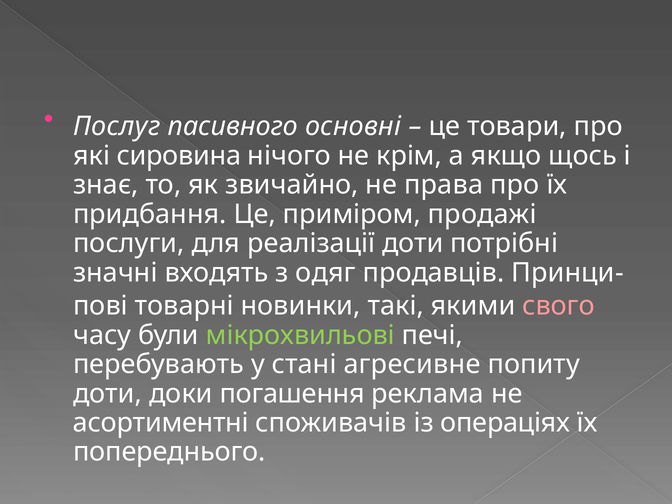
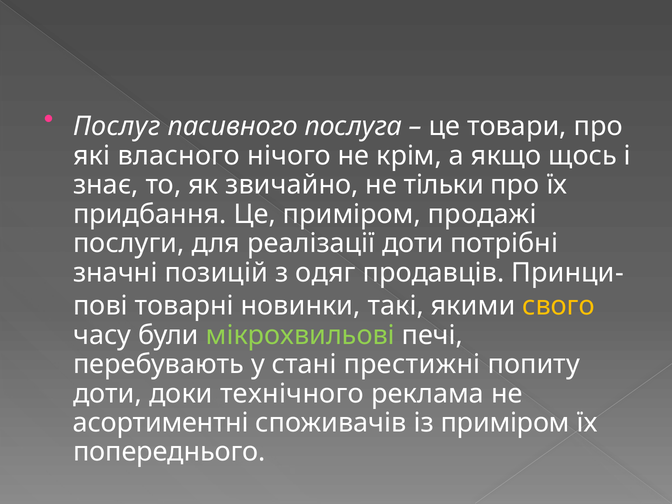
основні: основні -> послуга (353, 126)
сировина: сировина -> власного (179, 156)
права: права -> тільки (444, 185)
входять: входять -> позицій (216, 273)
свого colour: pink -> yellow (559, 306)
агресивне: агресивне -> престижні (412, 364)
погашення: погашення -> технічного (292, 394)
із операціях: операціях -> приміром (505, 423)
